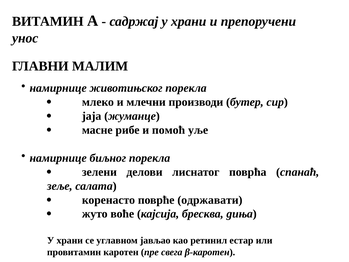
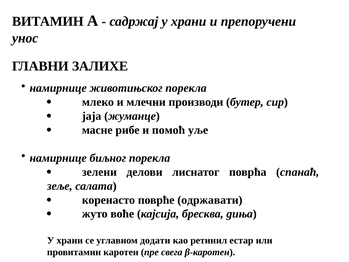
МАЛИМ: МАЛИМ -> ЗАЛИХЕ (100, 66)
јављао: јављао -> додати (155, 240)
